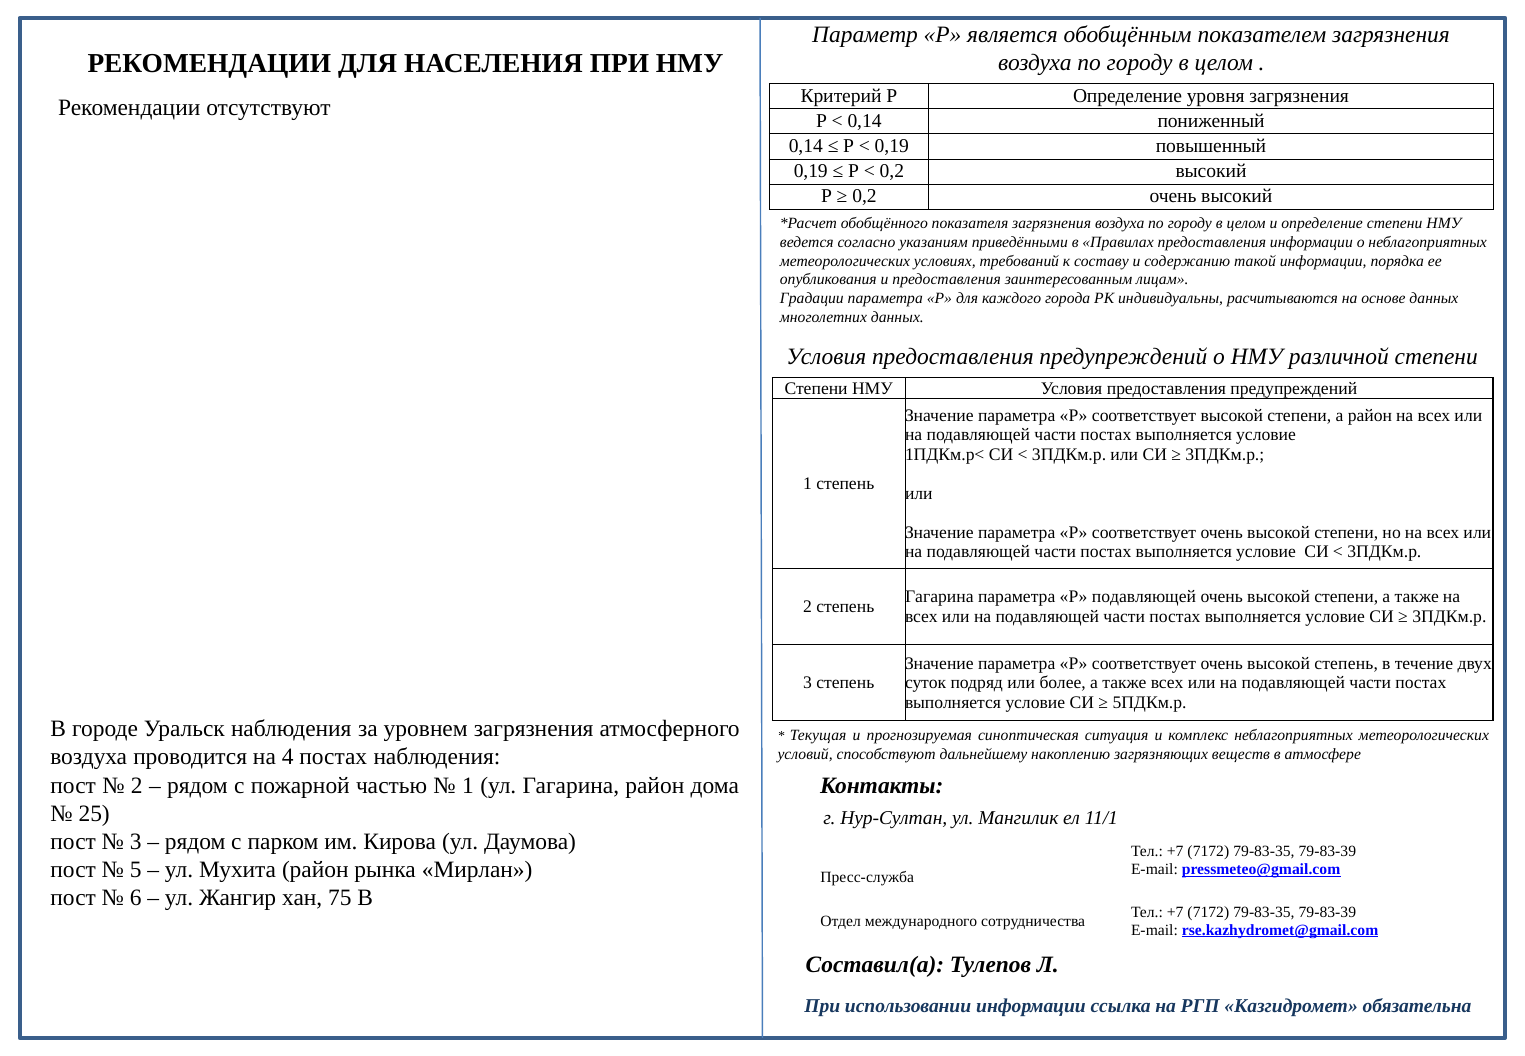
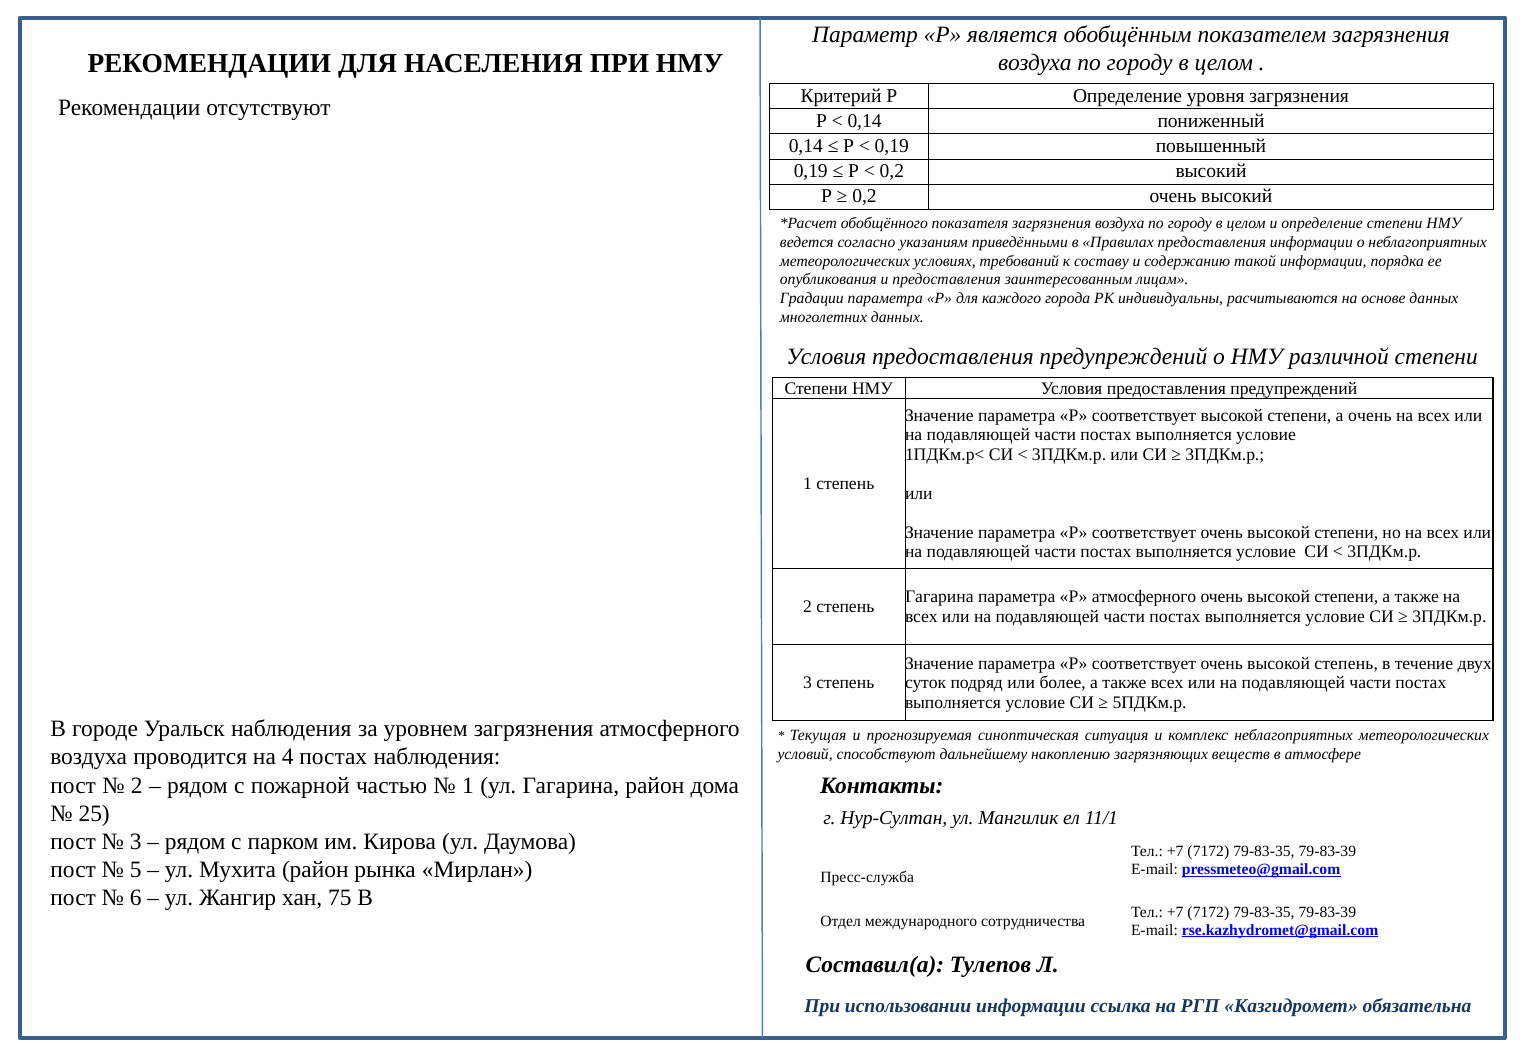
а район: район -> очень (1370, 415)
Р подавляющей: подавляющей -> атмосферного (1144, 597)
